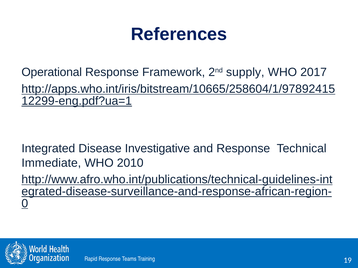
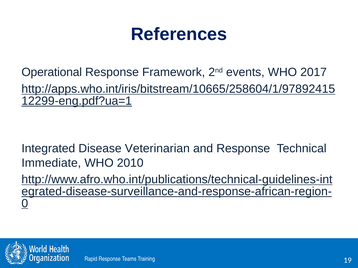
supply: supply -> events (245, 72)
Investigative: Investigative -> Veterinarian (157, 149)
